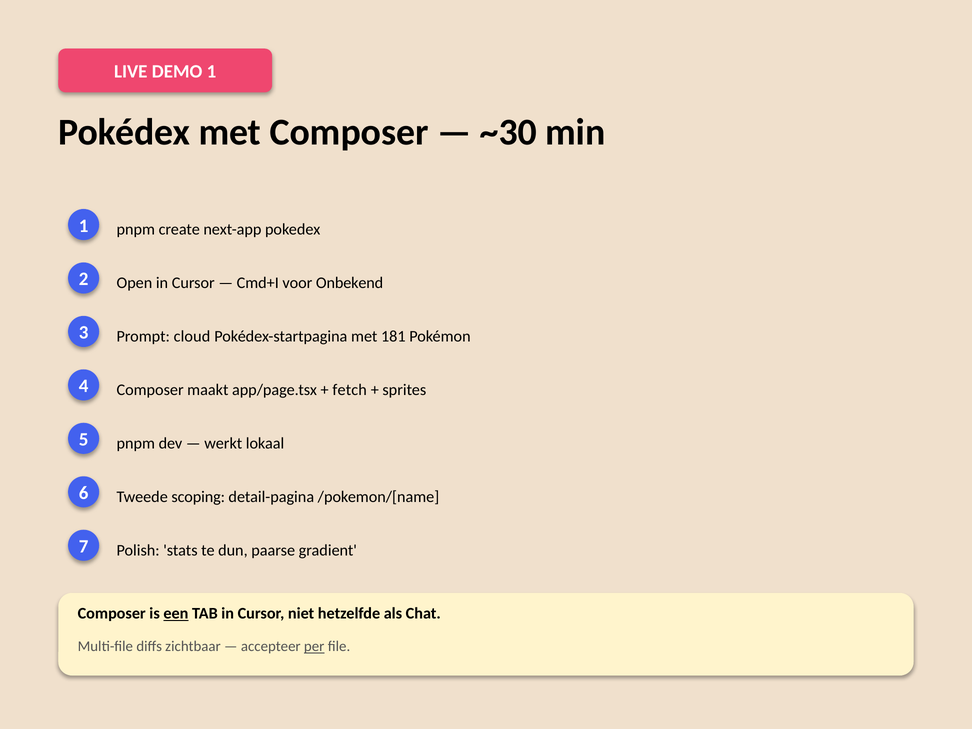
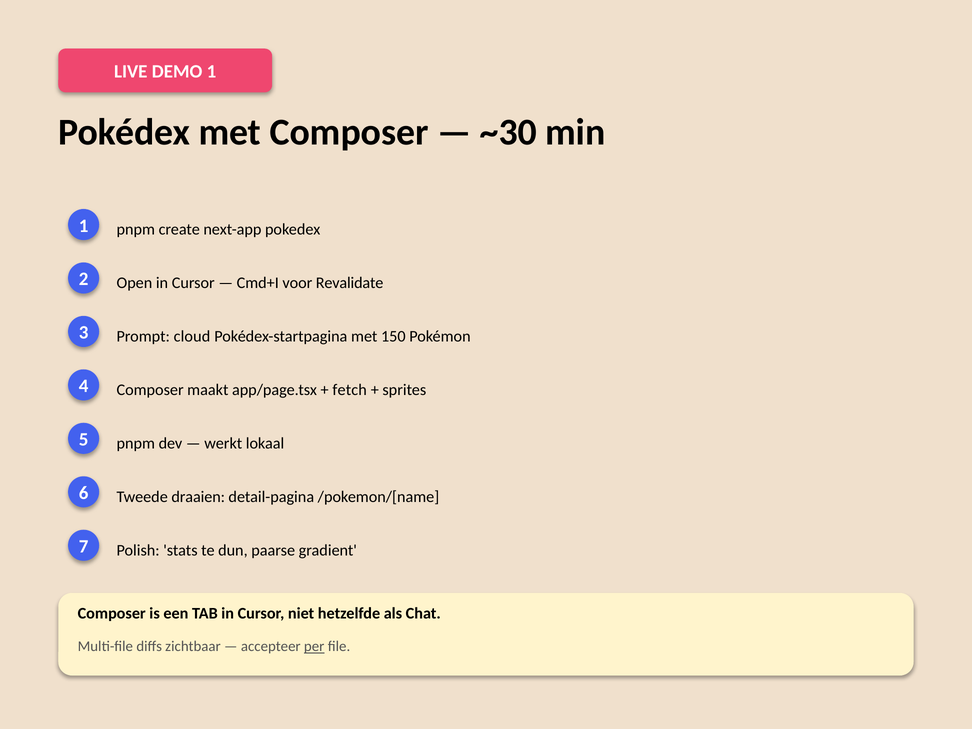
Onbekend: Onbekend -> Revalidate (350, 283)
181: 181 -> 150 (393, 336)
scoping: scoping -> draaien (198, 497)
een underline: present -> none (176, 613)
